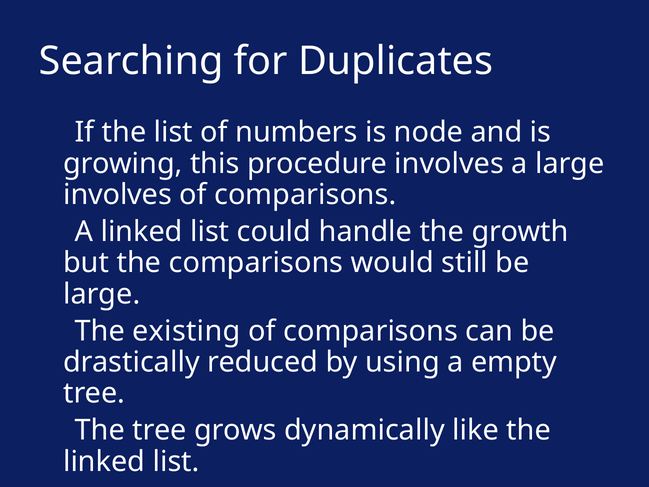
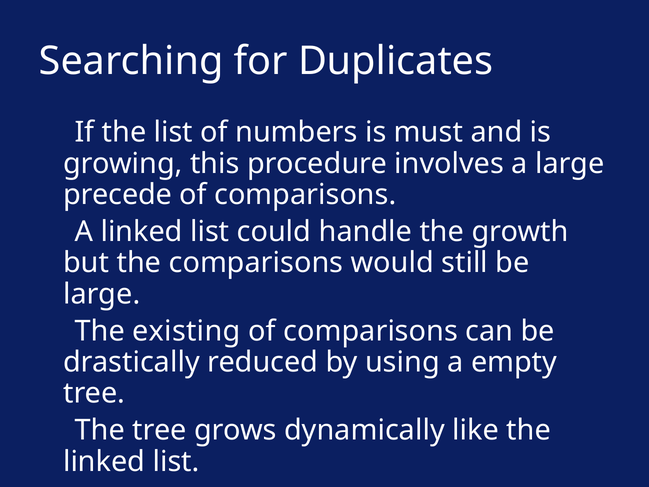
node: node -> must (429, 132)
involves: involves -> precede (118, 195)
